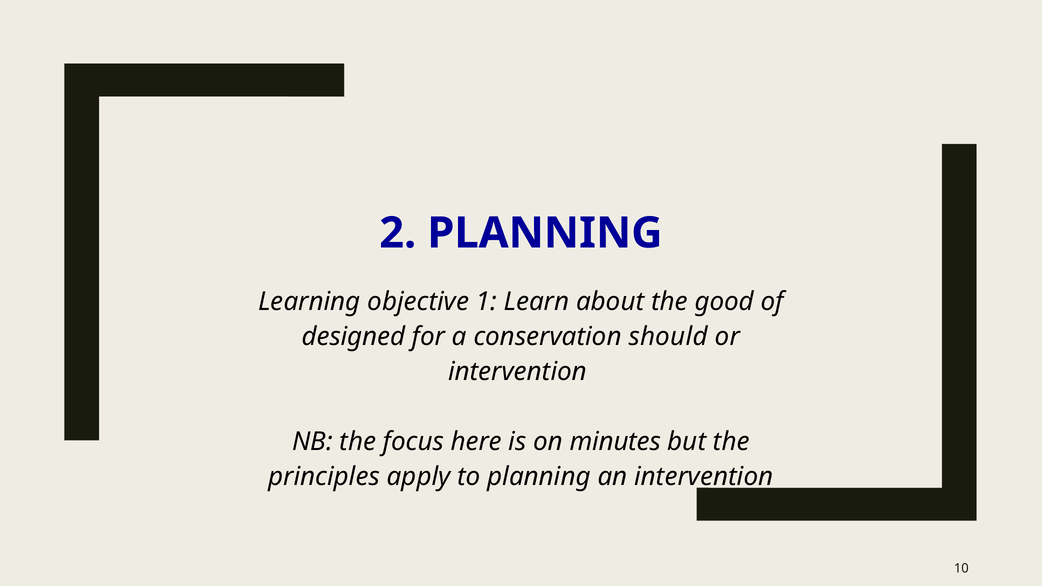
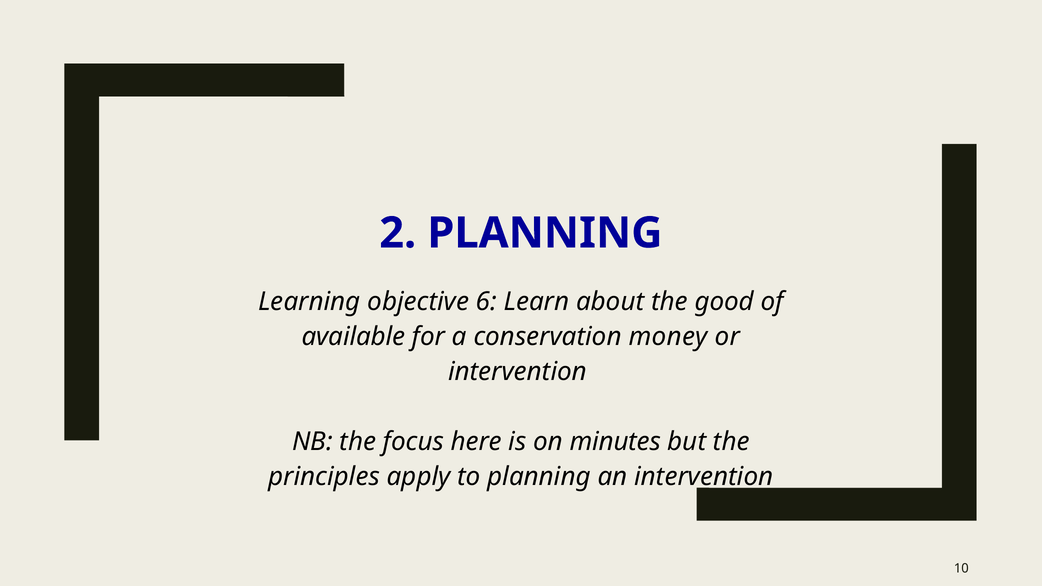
1: 1 -> 6 (486, 302)
designed: designed -> available (354, 337)
should: should -> money (668, 337)
